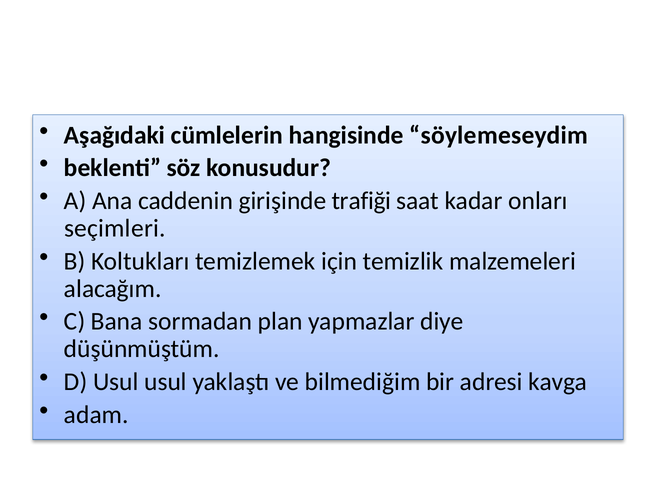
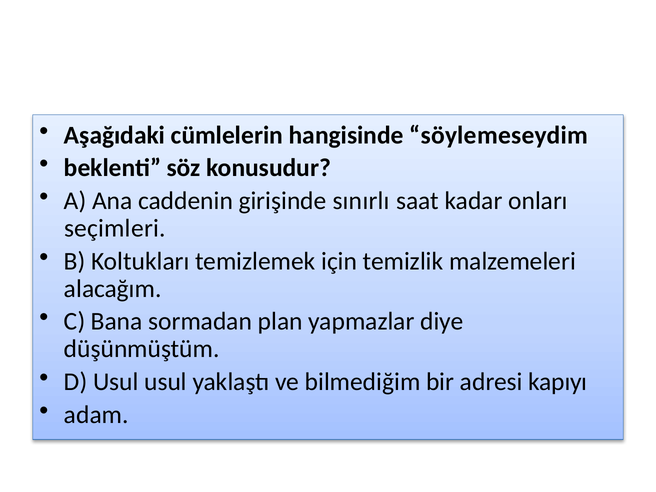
trafiği: trafiği -> sınırlı (361, 201)
kavga: kavga -> kapıyı (558, 382)
